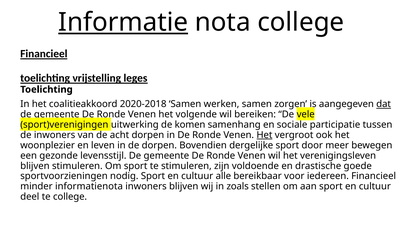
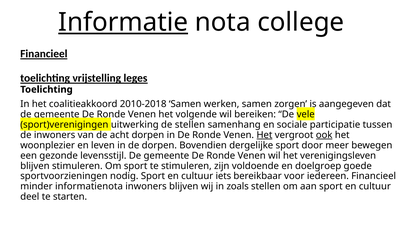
2020-2018: 2020-2018 -> 2010-2018 (143, 104)
dat underline: present -> none (384, 104)
de komen: komen -> stellen (190, 125)
ook underline: none -> present (324, 135)
drastische: drastische -> doelgroep (318, 166)
alle: alle -> iets (223, 176)
te college: college -> starten (70, 197)
